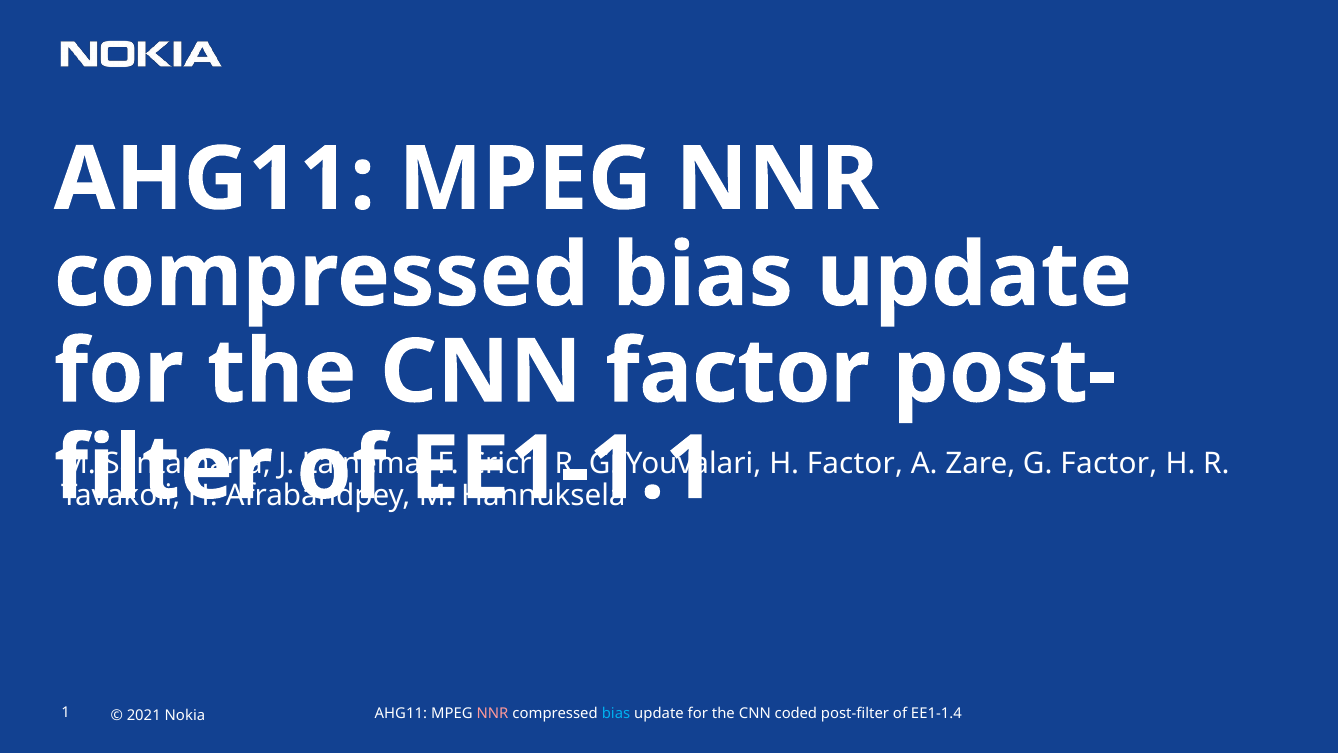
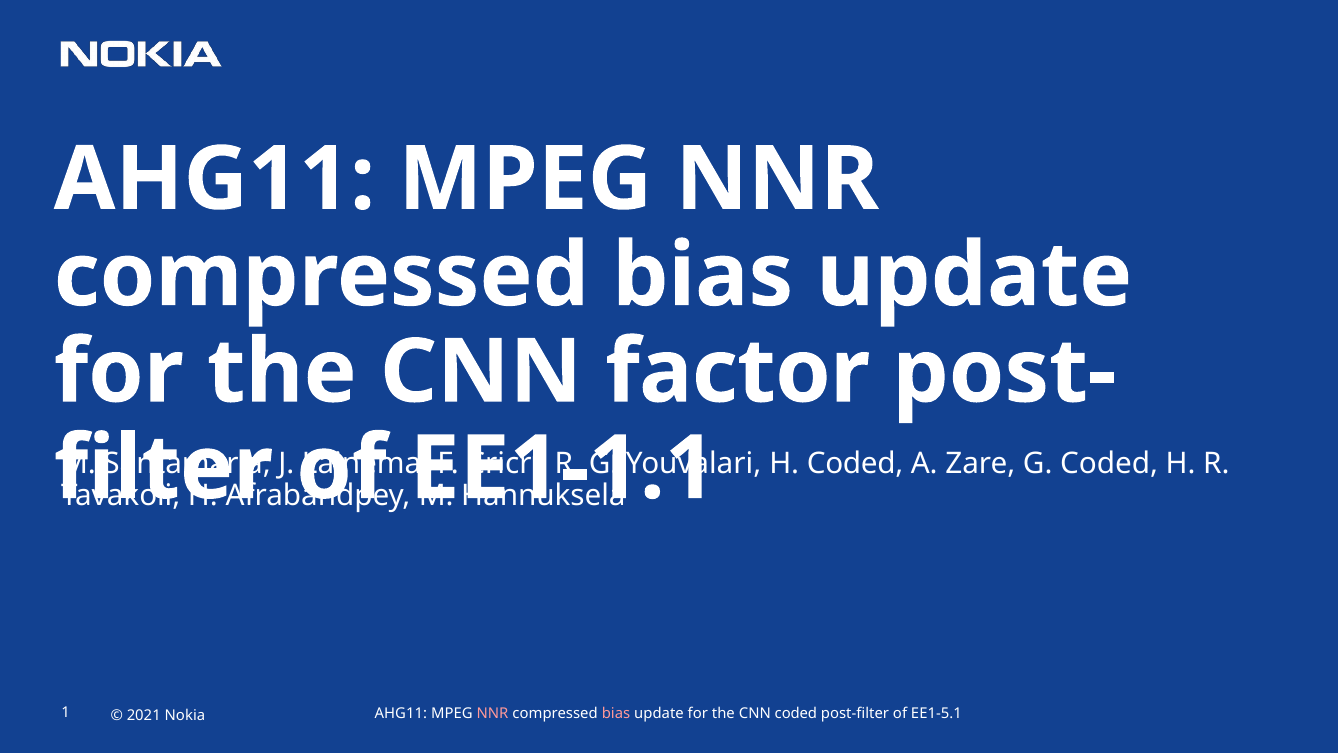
H Factor: Factor -> Coded (855, 464)
G Factor: Factor -> Coded (1109, 464)
bias colour: light blue -> pink (616, 713)
EE1-1.4: EE1-1.4 -> EE1-5.1 (936, 713)
